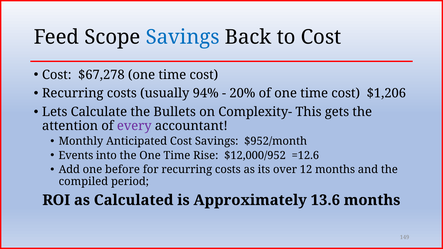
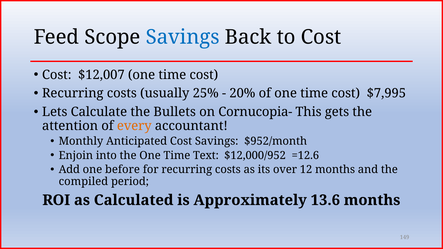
$67,278: $67,278 -> $12,007 (101, 75)
94%: 94% -> 25% (206, 93)
$1,206: $1,206 -> $7,995 (386, 93)
Complexity-: Complexity- -> Cornucopia- (255, 112)
every colour: purple -> orange (134, 126)
Events: Events -> Enjoin (76, 156)
Rise: Rise -> Text (206, 156)
